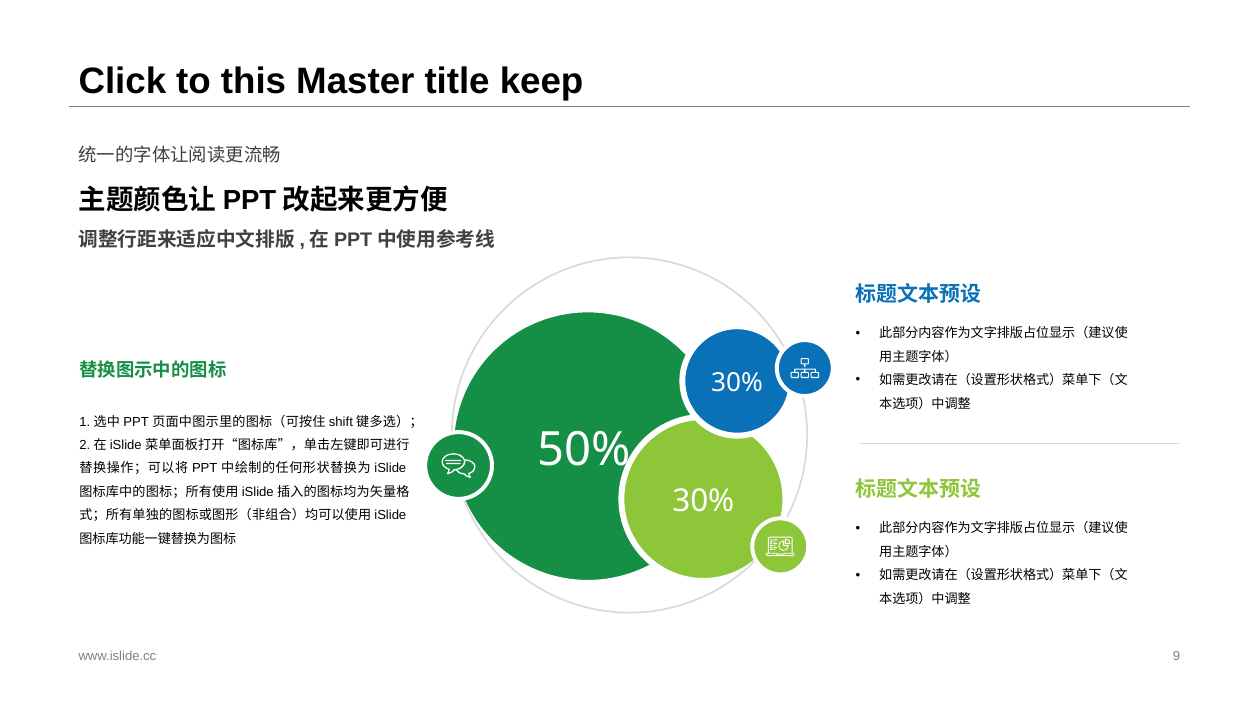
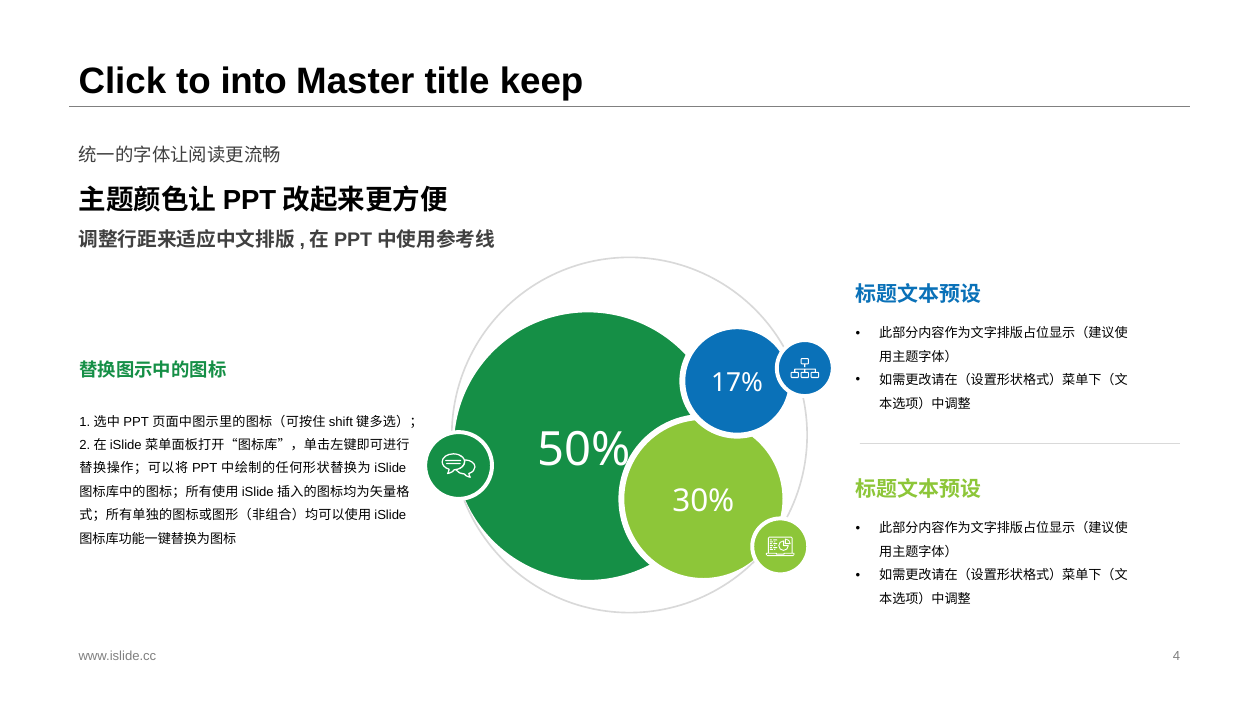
this: this -> into (254, 81)
30%: 30% -> 17% (737, 383)
9: 9 -> 4 (1177, 656)
